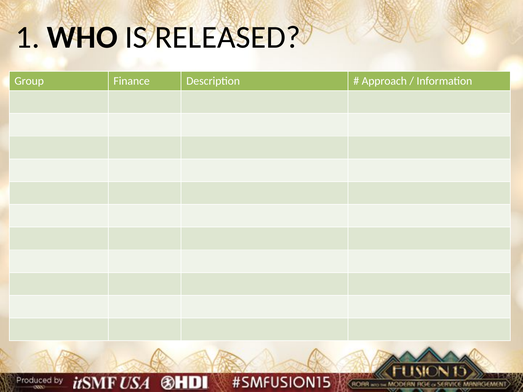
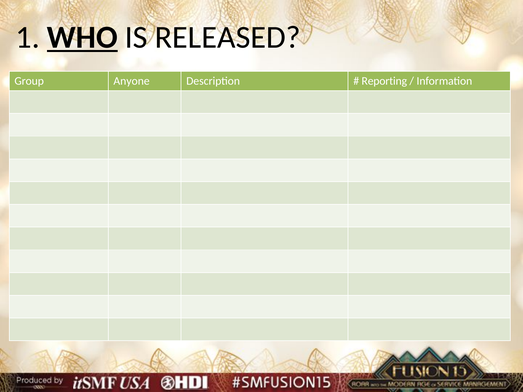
WHO underline: none -> present (82, 37)
Finance: Finance -> Anyone (132, 81)
Approach: Approach -> Reporting (384, 81)
